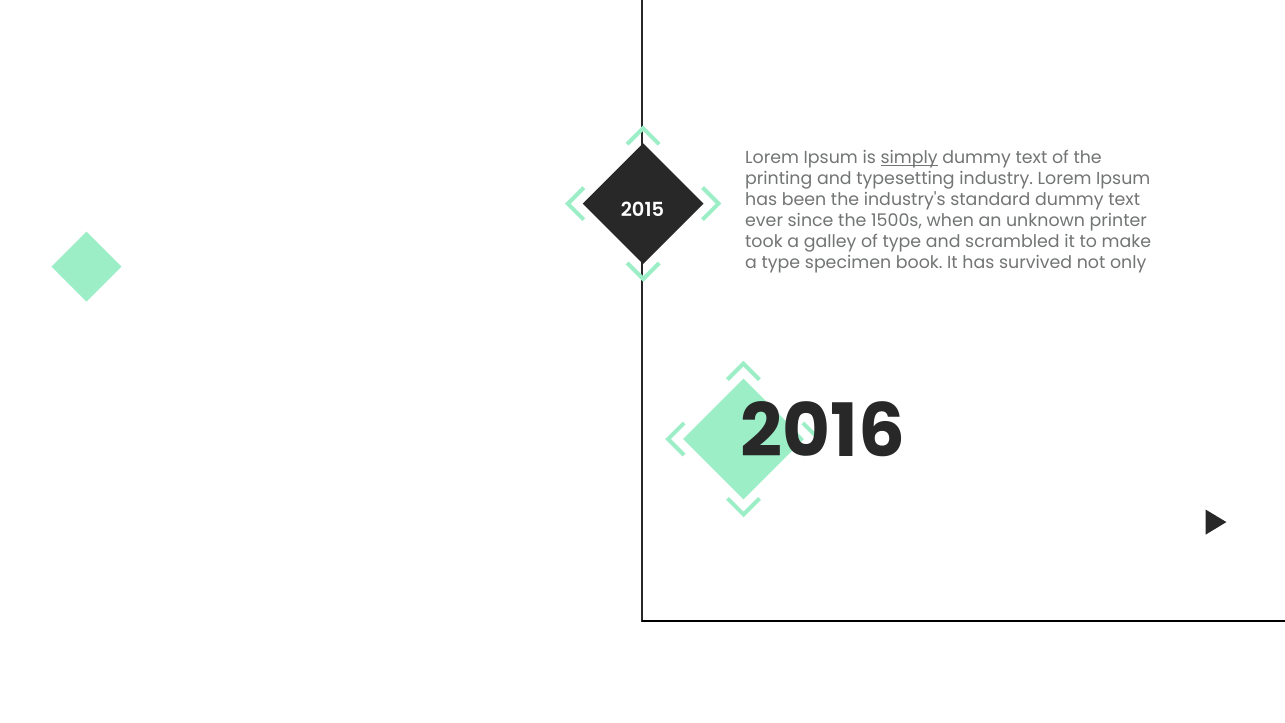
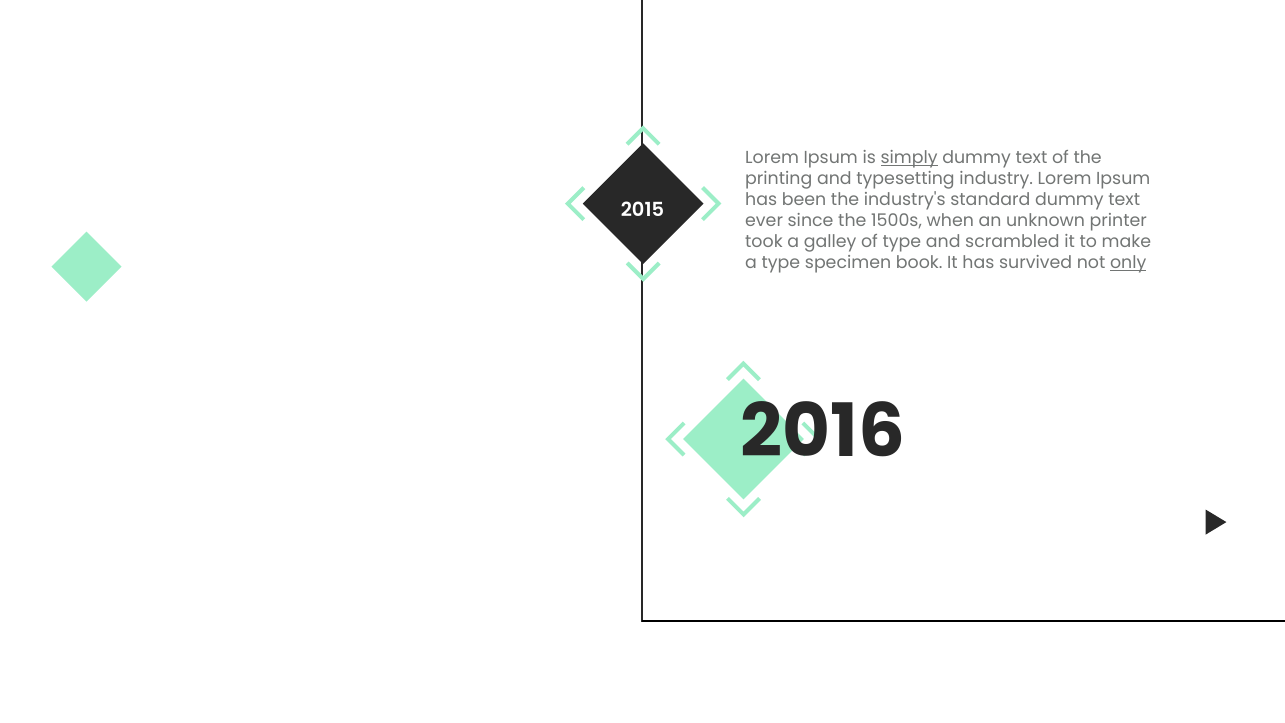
only underline: none -> present (1128, 263)
